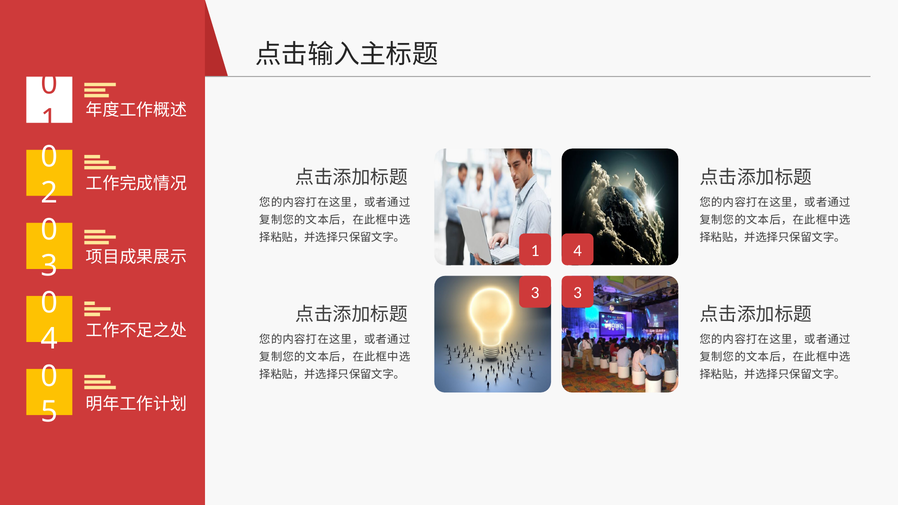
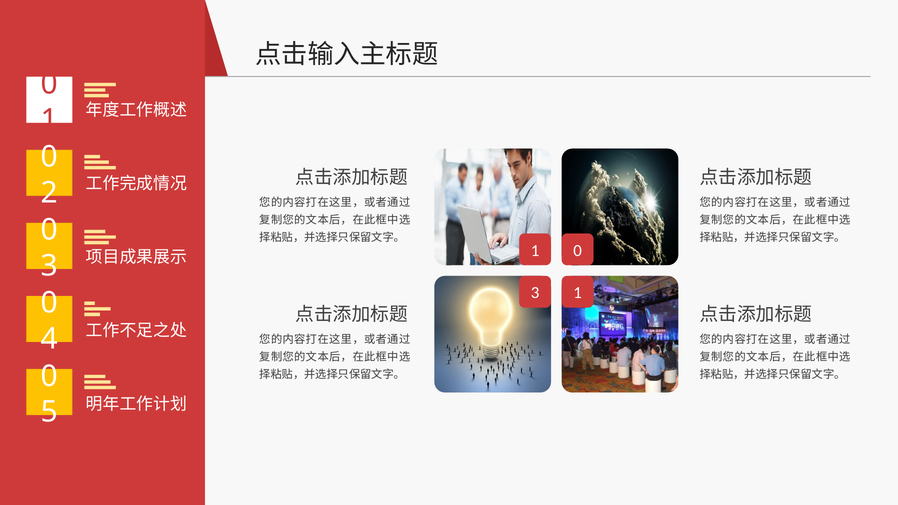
4: 4 -> 0 (578, 251)
3 3: 3 -> 1 (578, 293)
